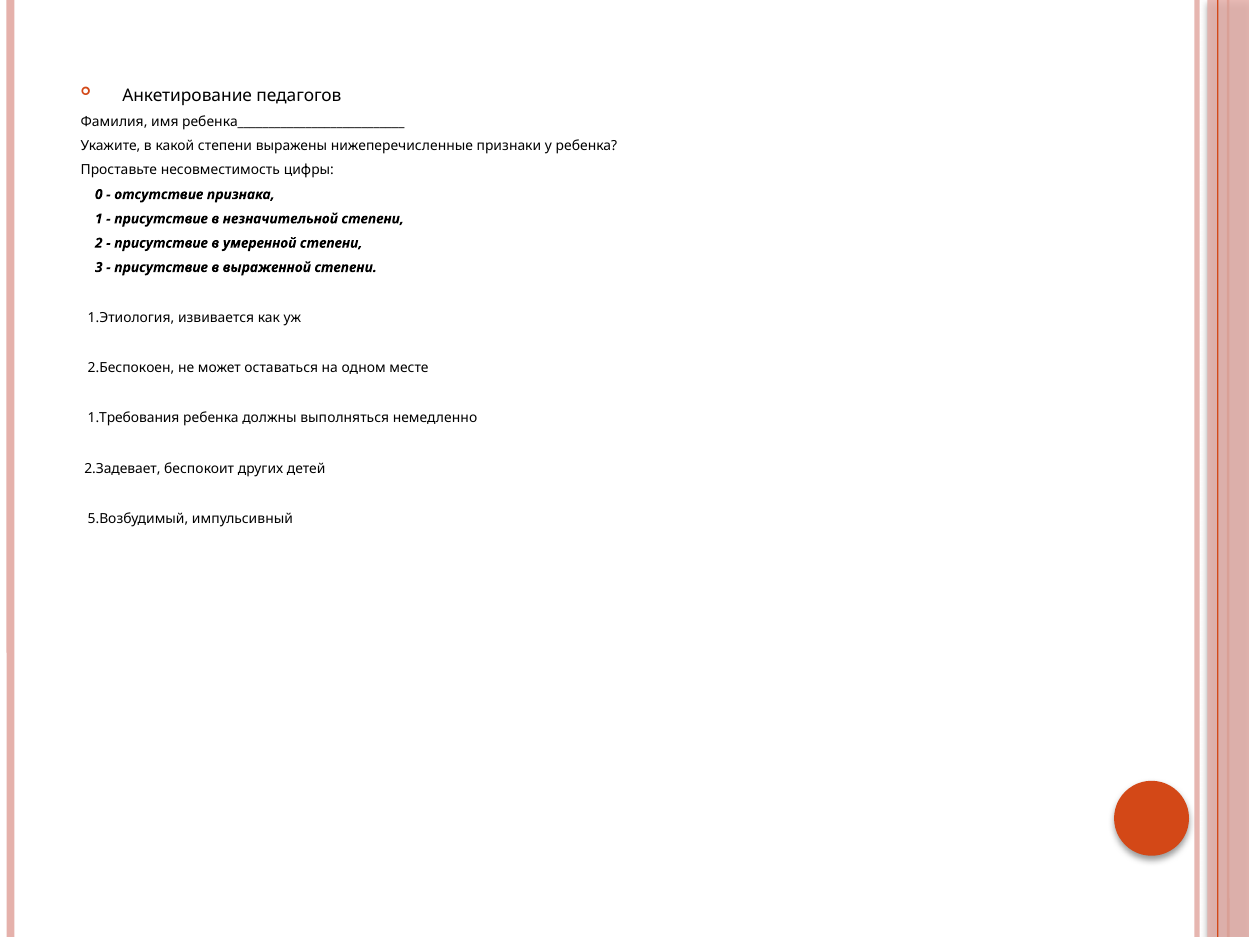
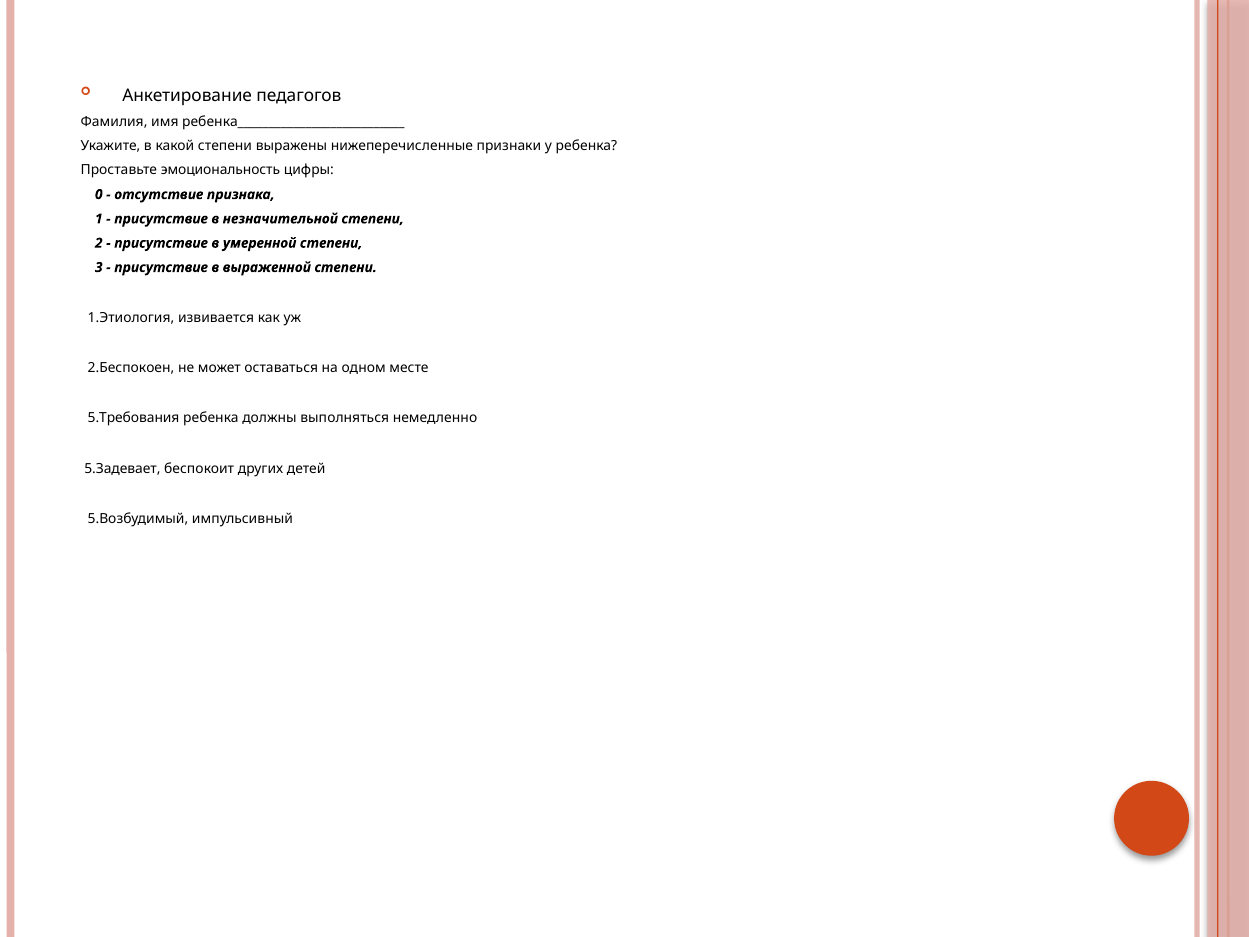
несовместимость: несовместимость -> эмоциональность (220, 170)
1.Требования: 1.Требования -> 5.Требования (134, 418)
2.Задевает: 2.Задевает -> 5.Задевает (122, 468)
